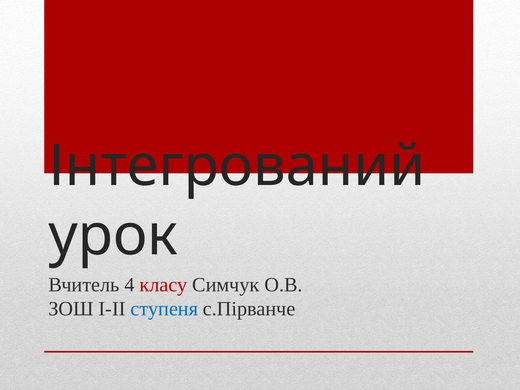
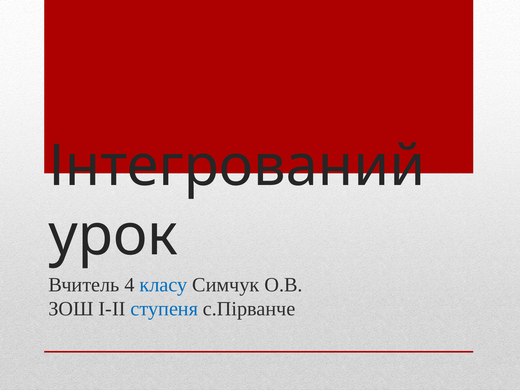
класу colour: red -> blue (164, 285)
